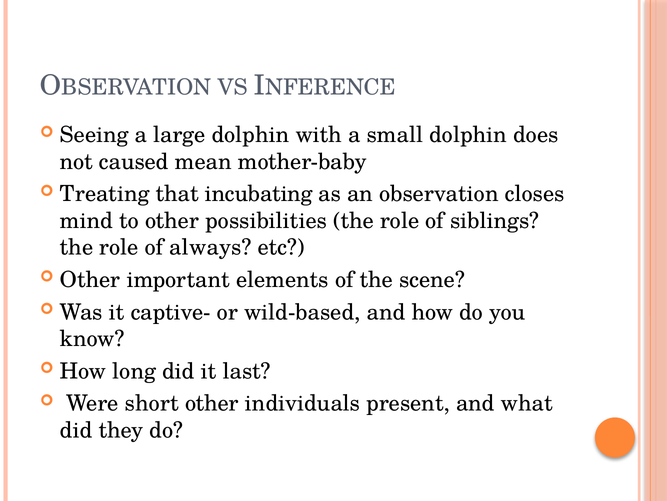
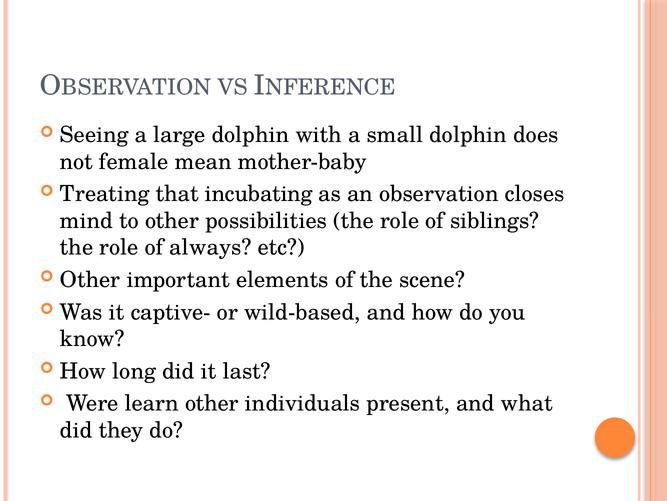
caused: caused -> female (134, 162)
short: short -> learn (152, 403)
